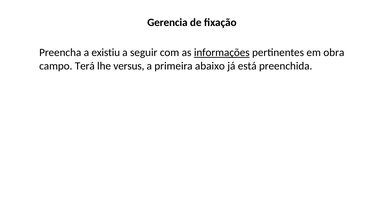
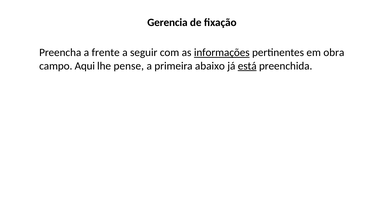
existiu: existiu -> frente (106, 53)
Terá: Terá -> Aqui (85, 66)
versus: versus -> pense (129, 66)
está underline: none -> present (247, 66)
